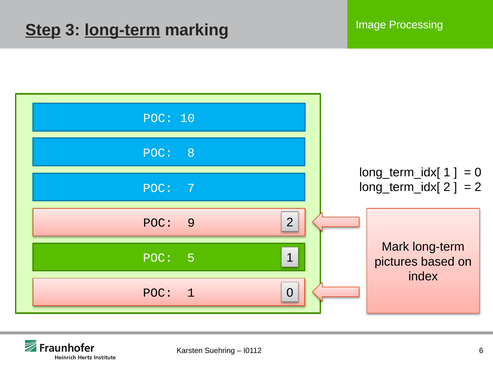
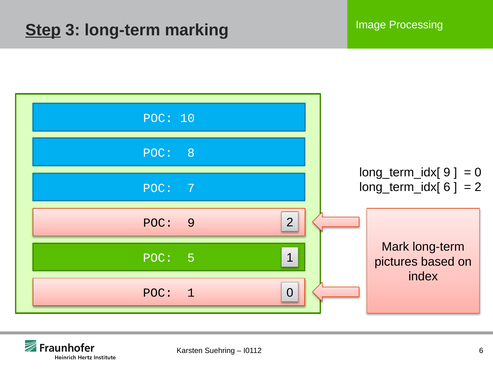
long-term underline: present -> none (122, 30)
long_term_idx[ 1: 1 -> 9 (447, 172)
long_term_idx[ 2: 2 -> 6 (447, 187)
